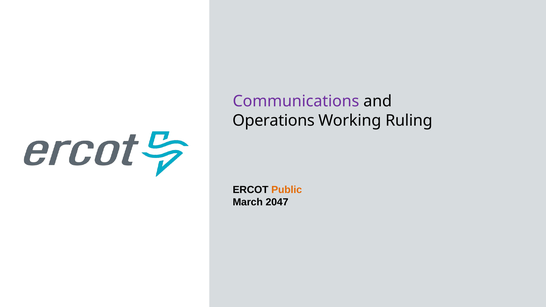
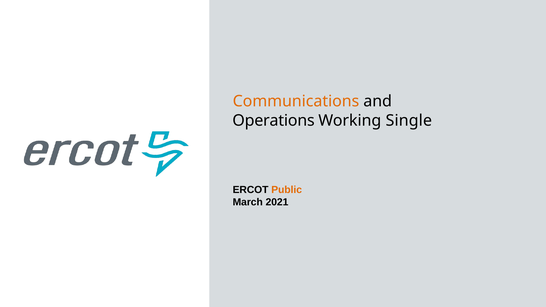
Communications colour: purple -> orange (296, 101)
Ruling: Ruling -> Single (409, 121)
2047: 2047 -> 2021 (277, 202)
